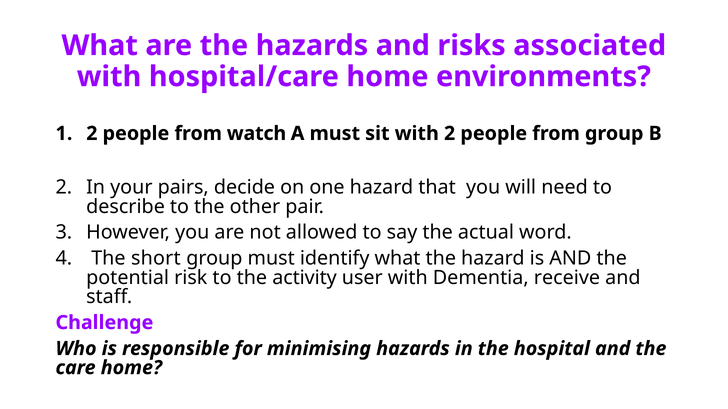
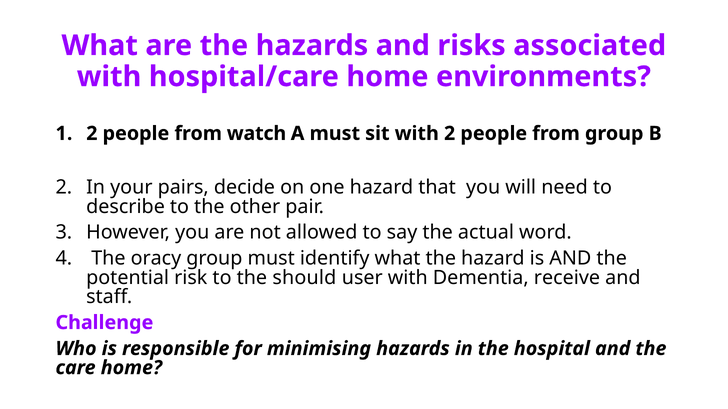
short: short -> oracy (156, 259)
activity: activity -> should (304, 278)
